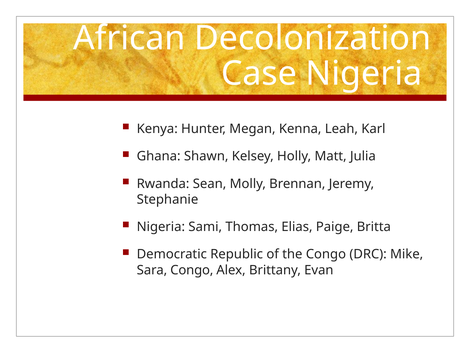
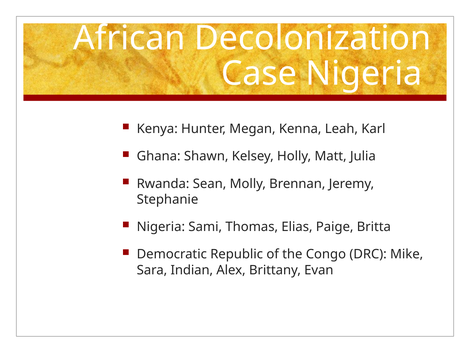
Sara Congo: Congo -> Indian (192, 270)
